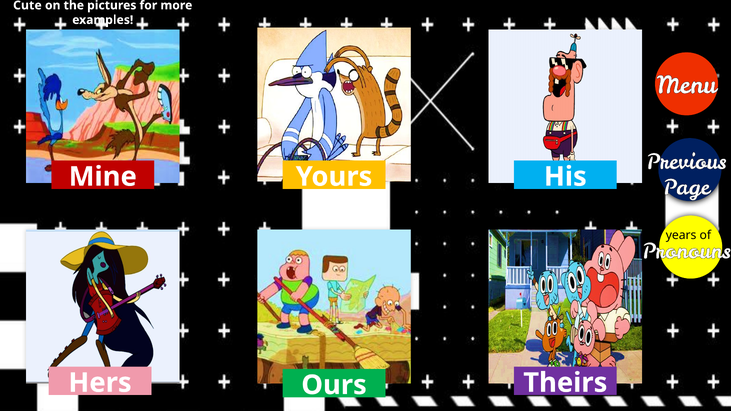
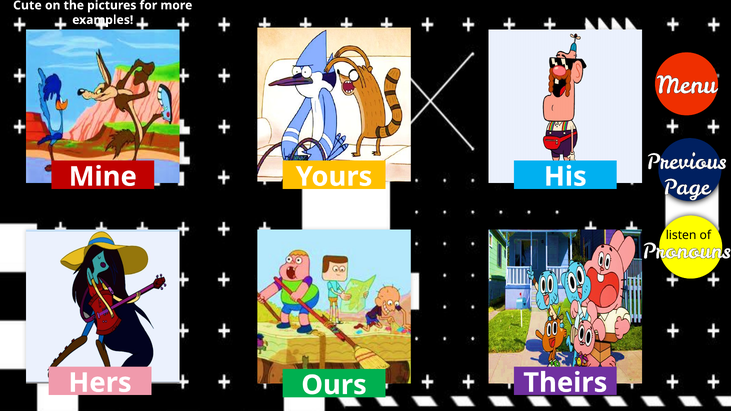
years: years -> listen (681, 235)
